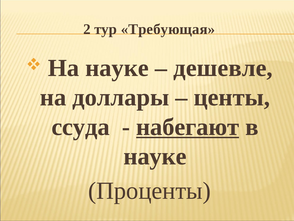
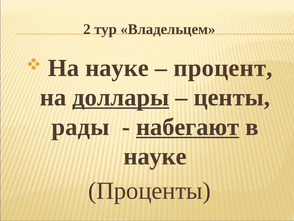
Требующая: Требующая -> Владельцем (168, 29)
дешевле: дешевле -> процент (223, 68)
доллары underline: none -> present (121, 97)
ссуда: ссуда -> рады (80, 127)
